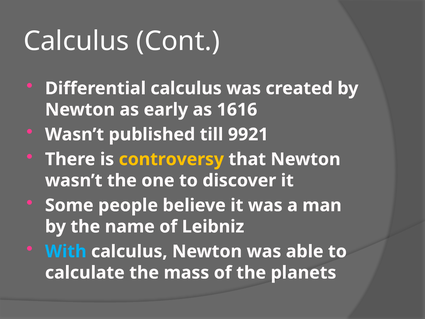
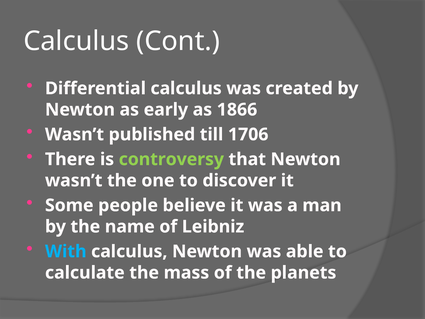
1616: 1616 -> 1866 (237, 110)
9921: 9921 -> 1706 (248, 134)
controversy colour: yellow -> light green (171, 159)
